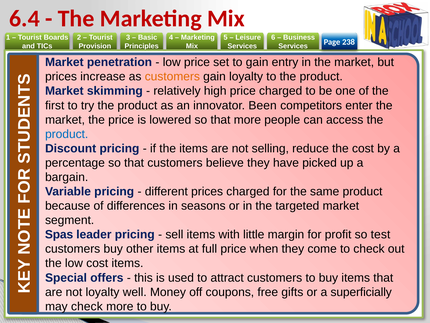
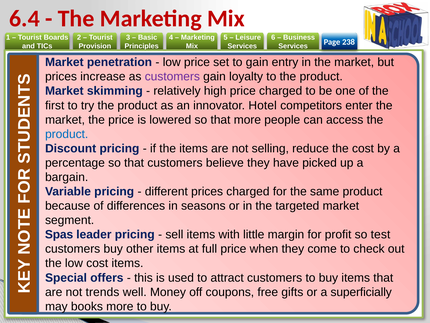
customers colour: orange -> purple (172, 77)
Been: Been -> Hotel (263, 105)
not loyalty: loyalty -> trends (102, 292)
may check: check -> books (87, 306)
